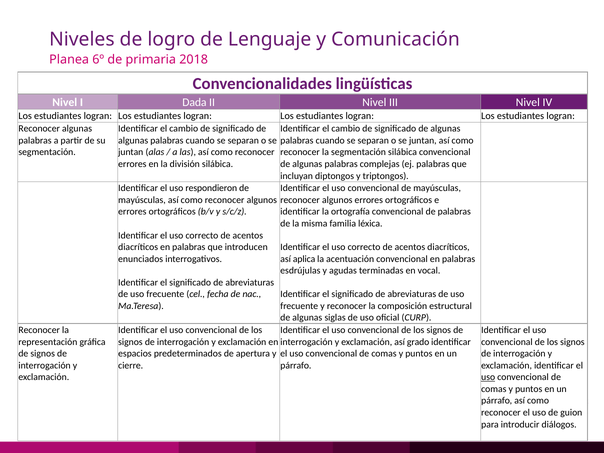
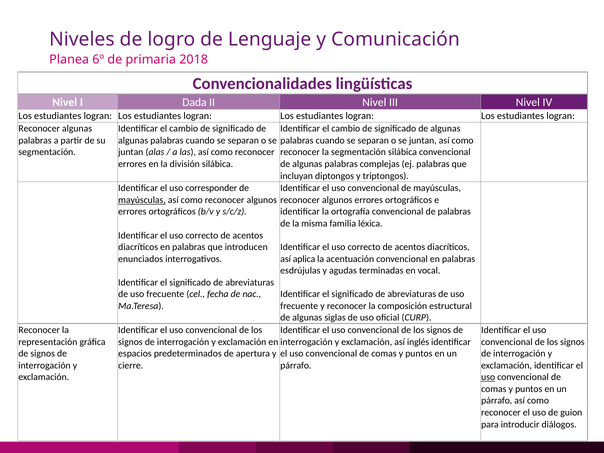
respondieron: respondieron -> corresponder (211, 188)
mayúsculas underline: none -> present (142, 200)
grado: grado -> inglés (418, 342)
